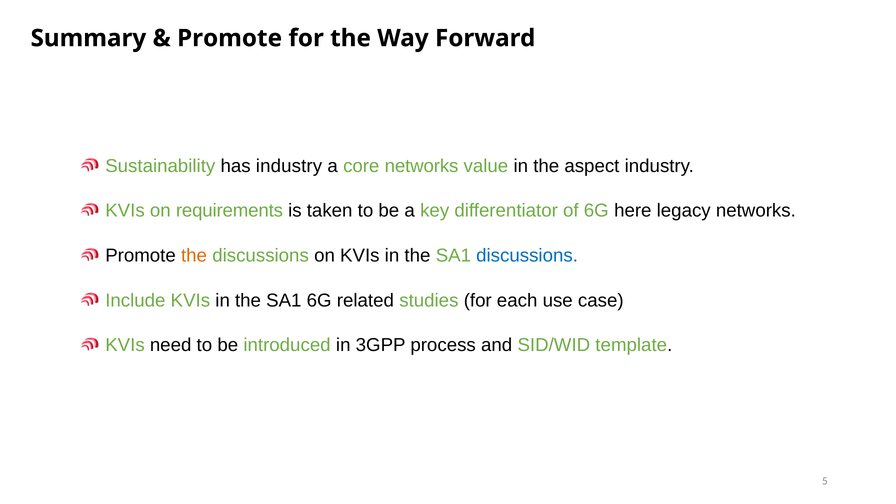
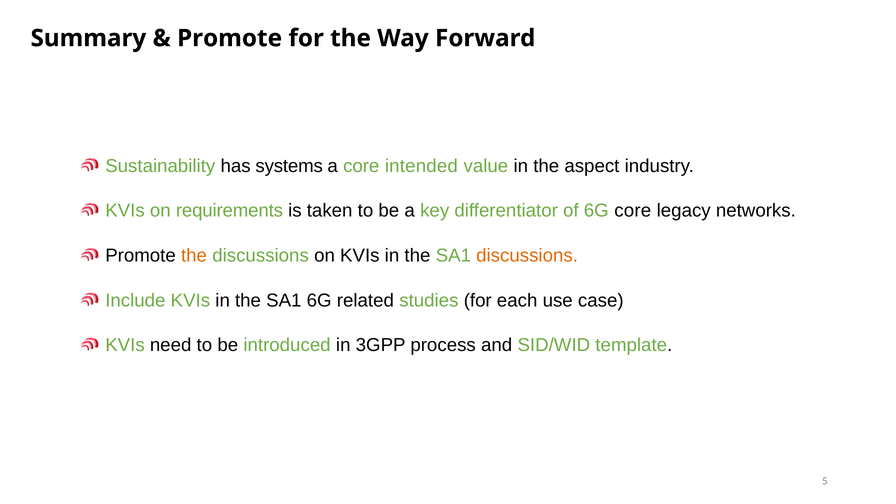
has industry: industry -> systems (289, 166)
core networks: networks -> intended (421, 166)
6G here: here -> core (633, 211)
discussions colour: blue -> orange (527, 256)
